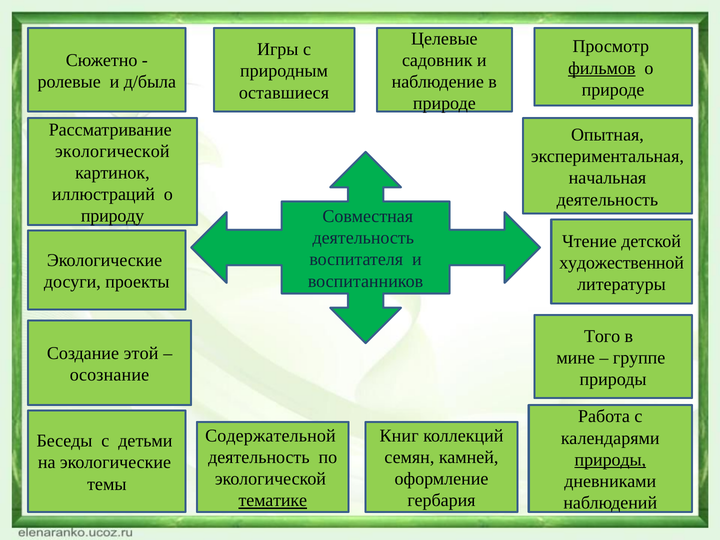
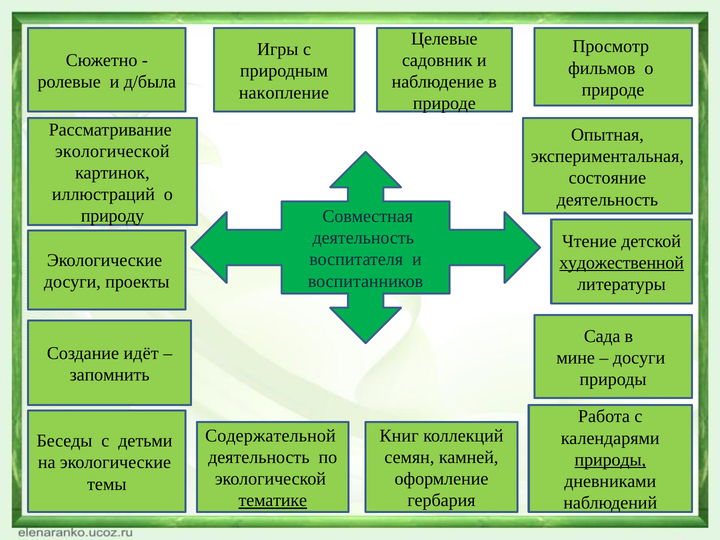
фильмов underline: present -> none (602, 68)
оставшиеся: оставшиеся -> накопление (284, 93)
начальная: начальная -> состояние (607, 178)
художественной underline: none -> present (622, 263)
Того: Того -> Сада (602, 336)
этой: этой -> идёт (141, 353)
группе: группе -> досуги (639, 358)
осознание: осознание -> запомнить (110, 375)
